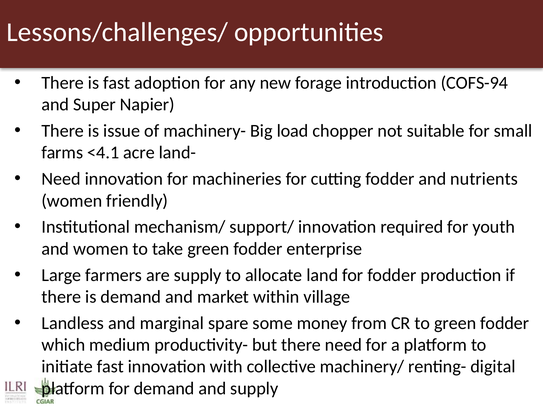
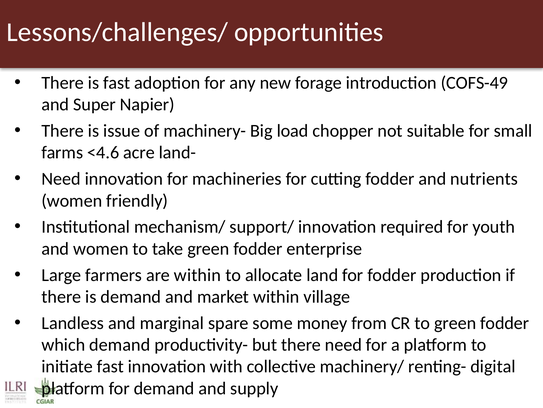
COFS-94: COFS-94 -> COFS-49 (474, 83)
<4.1: <4.1 -> <4.6 (103, 152)
are supply: supply -> within (198, 275)
which medium: medium -> demand (120, 344)
